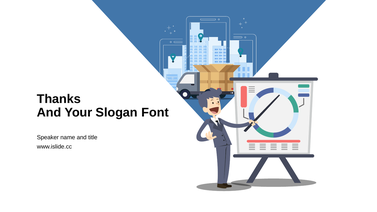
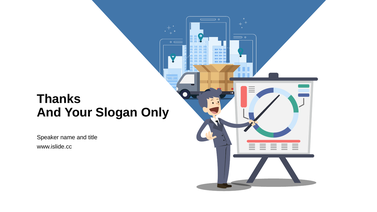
Font: Font -> Only (155, 113)
